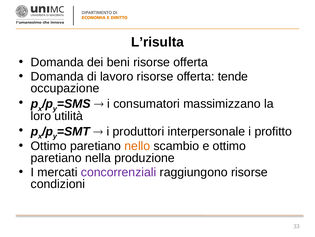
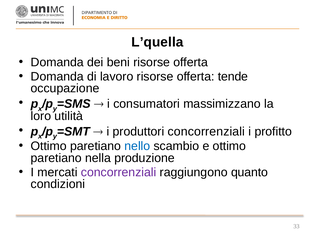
L’risulta: L’risulta -> L’quella (157, 42)
produttori interpersonale: interpersonale -> concorrenziali (206, 131)
nello colour: orange -> blue (137, 146)
raggiungono risorse: risorse -> quanto (249, 172)
